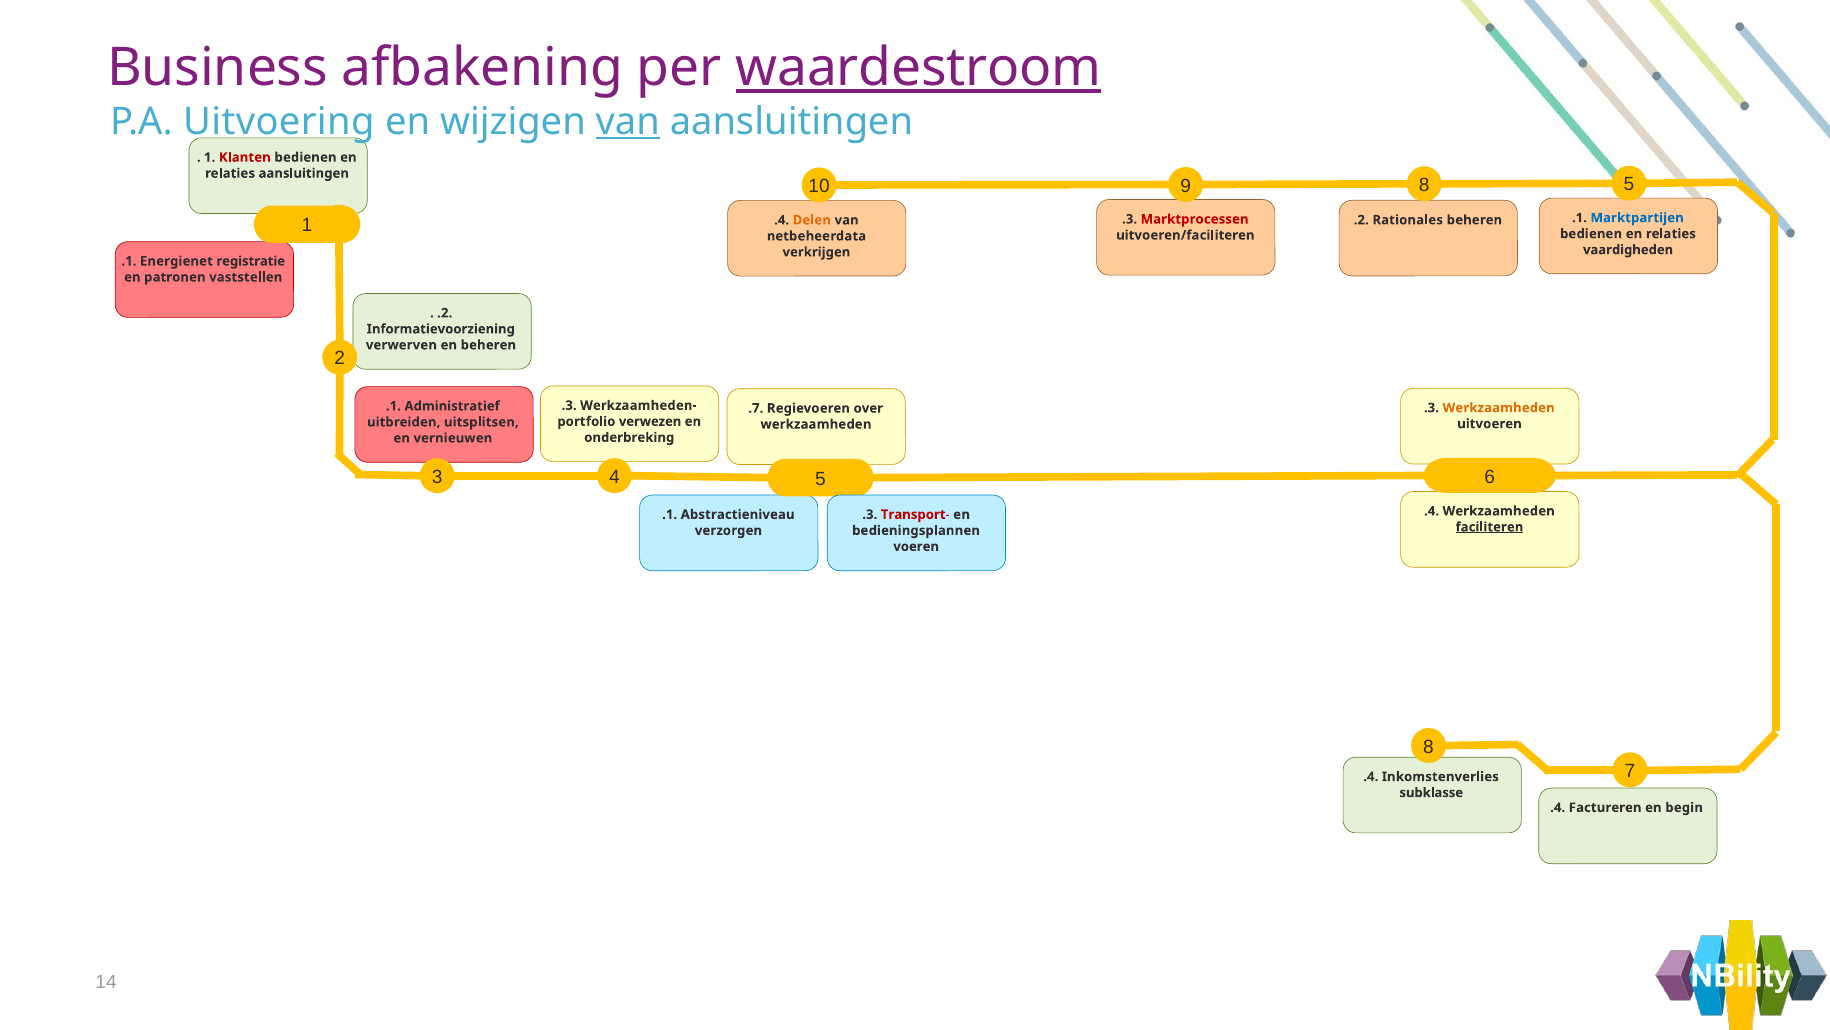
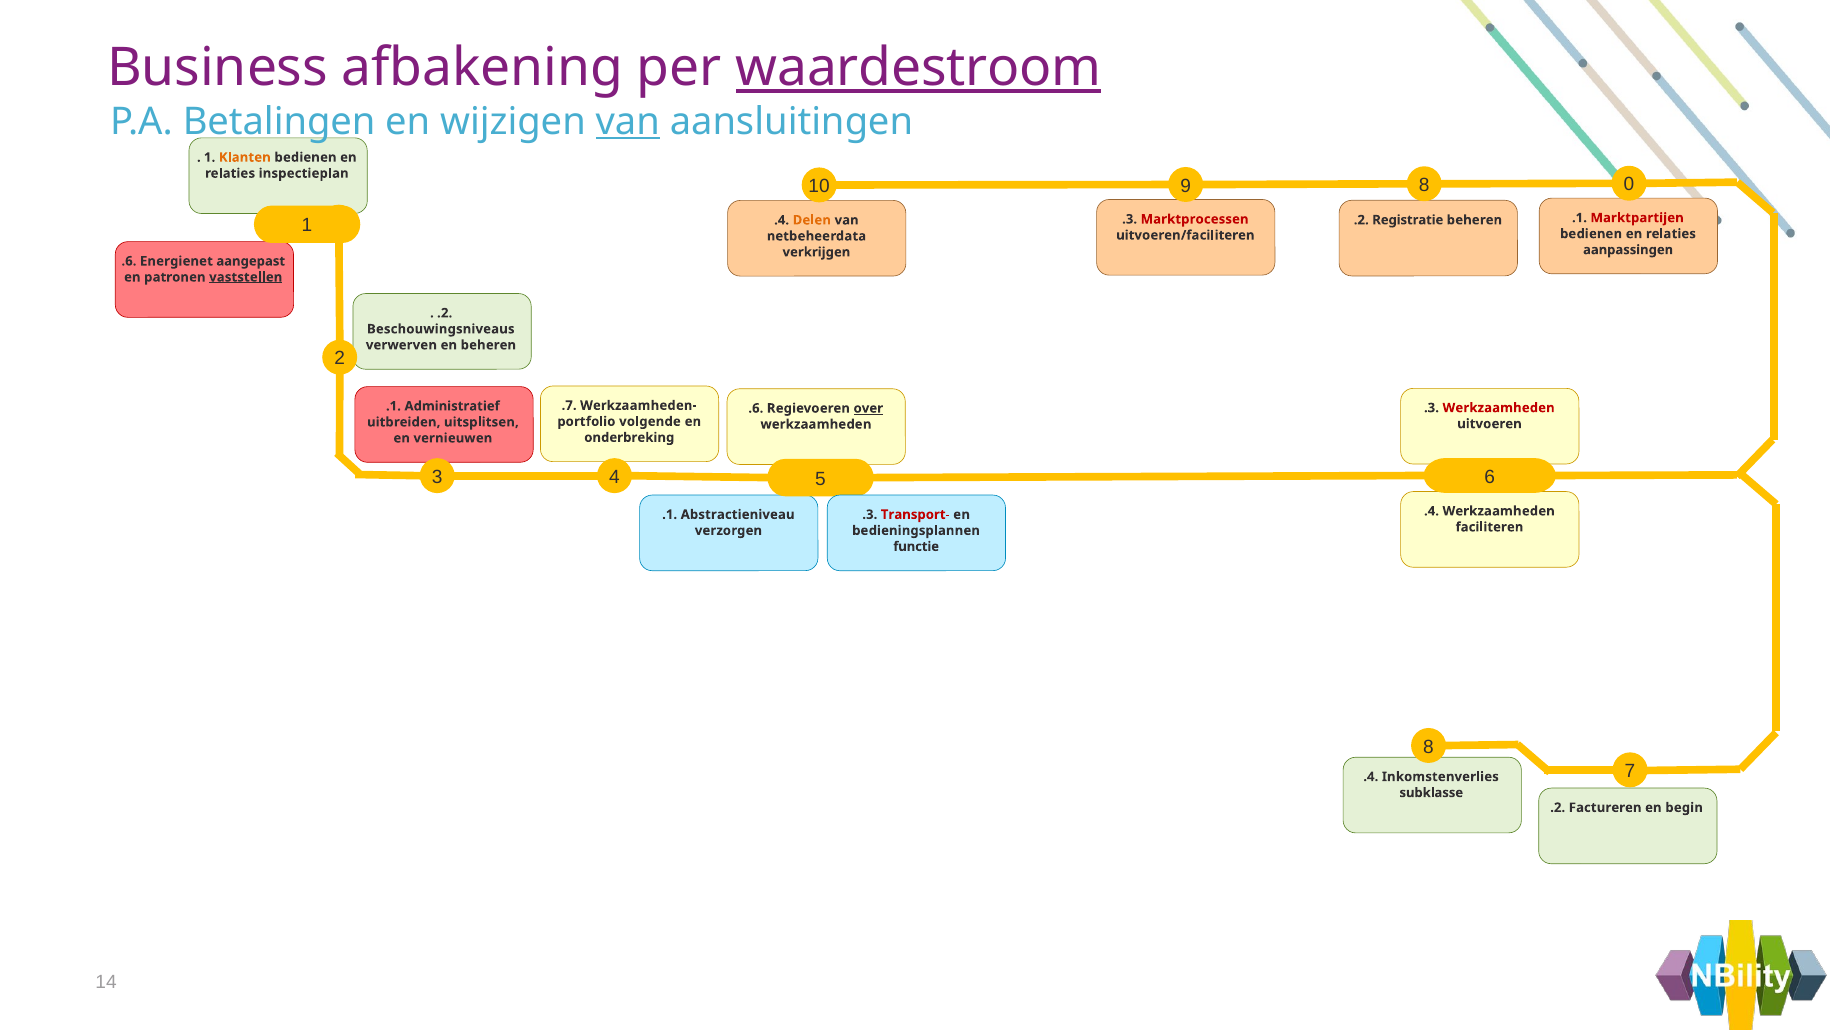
Uitvoering: Uitvoering -> Betalingen (279, 121)
Klanten colour: red -> orange (245, 157)
relaties aansluitingen: aansluitingen -> inspectieplan (304, 173)
8 5: 5 -> 0 (1629, 184)
Marktpartijen colour: blue -> red (1637, 218)
Rationales: Rationales -> Registratie (1408, 220)
vaardigheden: vaardigheden -> aanpassingen (1628, 250)
.1: .1 -> .6 (129, 261)
registratie: registratie -> aangepast (251, 261)
vaststellen underline: none -> present (246, 277)
Informatievoorziening: Informatievoorziening -> Beschouwingsniveaus (441, 329)
.3: .3 -> .7 (569, 405)
Werkzaamheden colour: orange -> red (1499, 408)
.7: .7 -> .6 (756, 408)
over underline: none -> present (868, 408)
verwezen: verwezen -> volgende (650, 421)
faciliteren underline: present -> none (1489, 527)
voeren: voeren -> functie (916, 546)
.4: .4 -> .2 (1558, 807)
